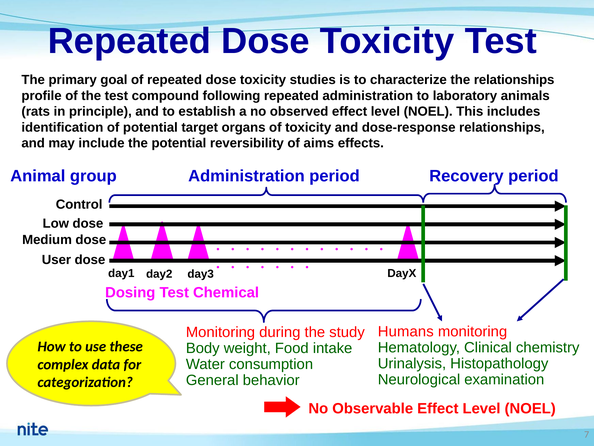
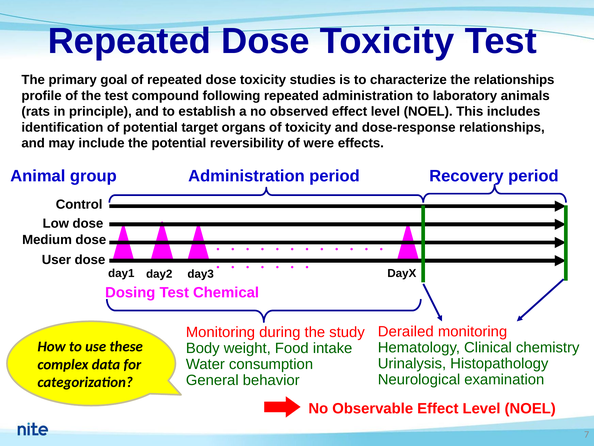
aims: aims -> were (319, 143)
Humans: Humans -> Derailed (406, 331)
